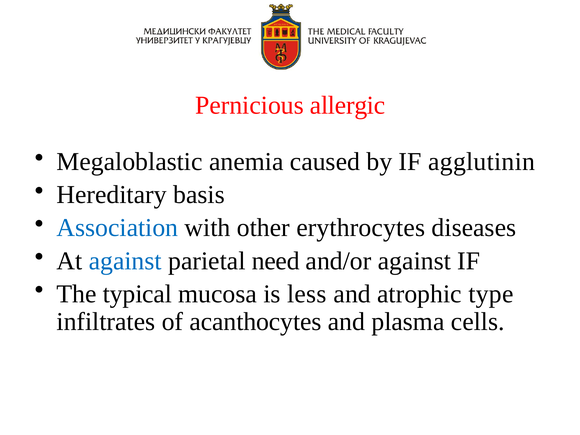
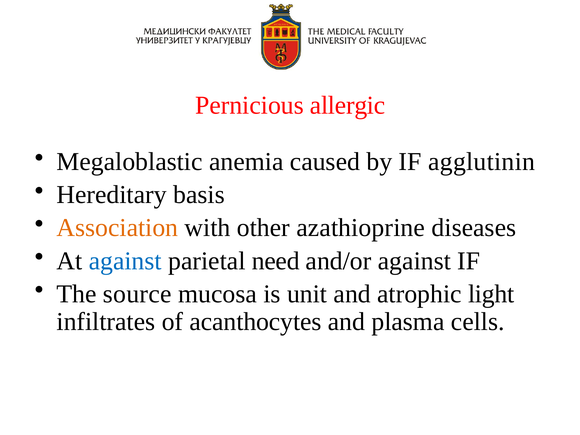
Association colour: blue -> orange (117, 228)
erythrocytes: erythrocytes -> azathioprine (361, 228)
typical: typical -> source (137, 294)
less: less -> unit (307, 294)
type: type -> light (491, 294)
